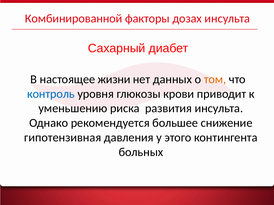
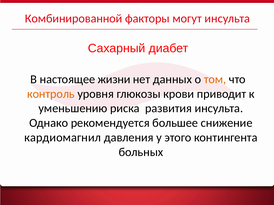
дозах: дозах -> могут (187, 19)
контроль colour: blue -> orange (51, 94)
гипотензивная: гипотензивная -> кардиомагнил (63, 138)
